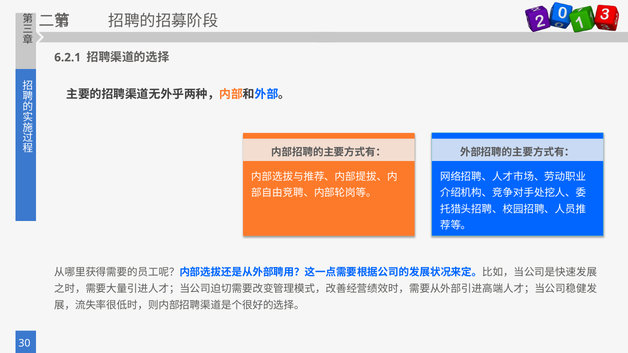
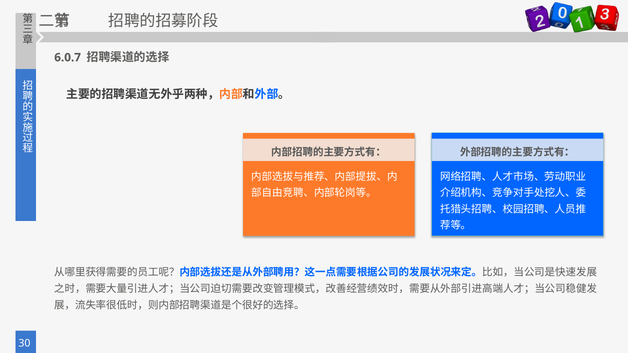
6.2.1: 6.2.1 -> 6.0.7 (68, 58)
